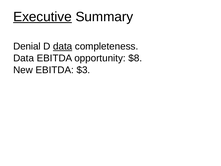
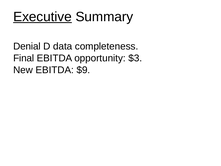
data underline: present -> none (63, 46)
Data: Data -> Final (24, 58)
$8: $8 -> $3 (135, 58)
$3: $3 -> $9 (83, 70)
